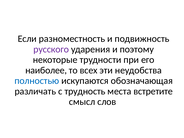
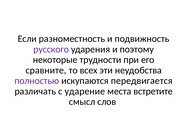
наиболее: наиболее -> сравните (46, 70)
полностью colour: blue -> purple (37, 81)
обозначающая: обозначающая -> передвигается (142, 81)
трудность: трудность -> ударение (85, 91)
